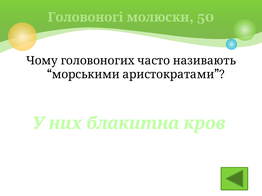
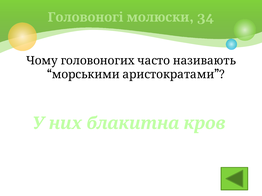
50: 50 -> 34 (206, 17)
